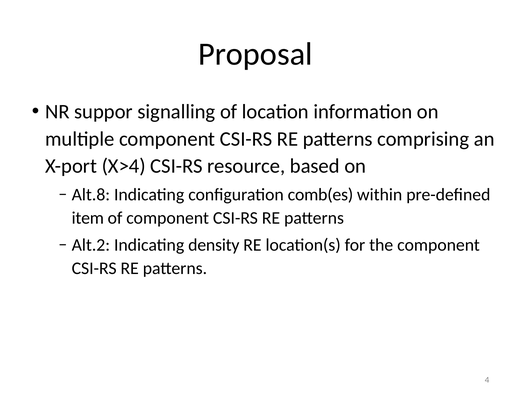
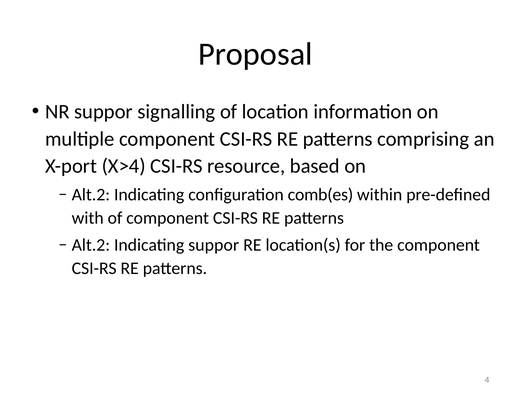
Alt.8: Alt.8 -> Alt.2 (91, 195)
item: item -> with (88, 218)
Indicating density: density -> suppor (214, 245)
